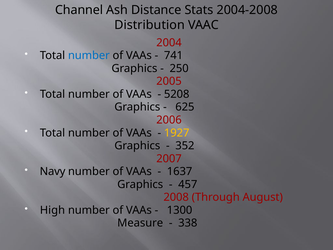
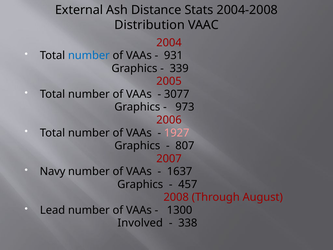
Channel: Channel -> External (79, 10)
741: 741 -> 931 (174, 55)
250: 250 -> 339 (179, 68)
5208: 5208 -> 3077 (177, 94)
625: 625 -> 973 (185, 107)
1927 colour: yellow -> pink (177, 133)
352: 352 -> 807 (185, 146)
High: High -> Lead (53, 210)
Measure: Measure -> Involved (140, 223)
